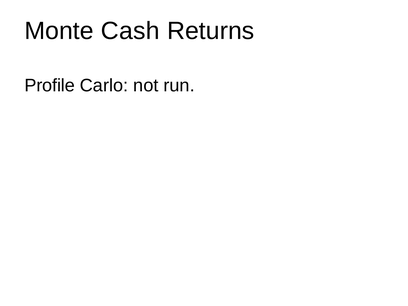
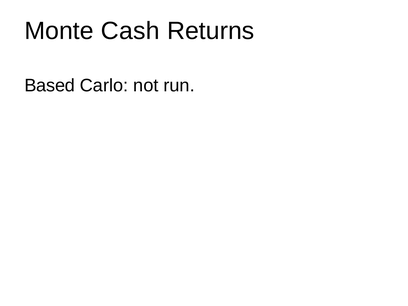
Profile: Profile -> Based (50, 86)
